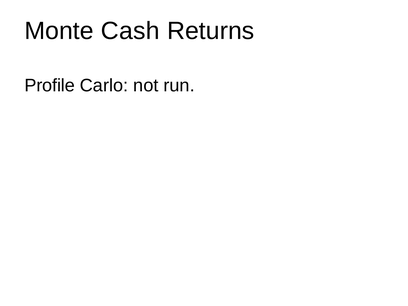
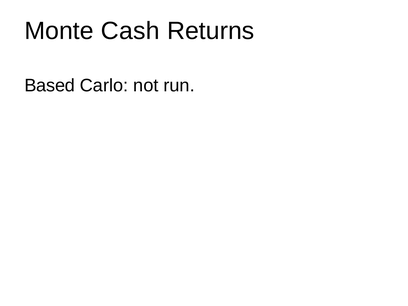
Profile: Profile -> Based (50, 86)
